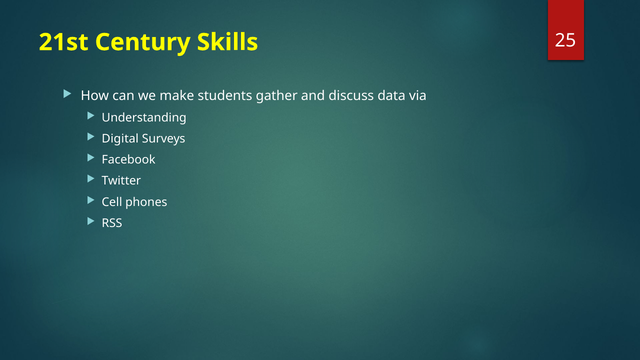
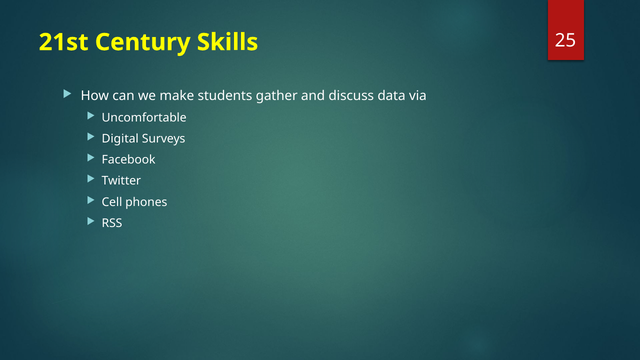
Understanding: Understanding -> Uncomfortable (144, 118)
